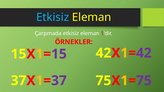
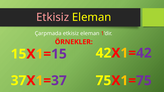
Etkisiz colour: light blue -> pink (53, 17)
